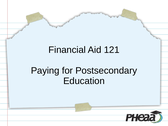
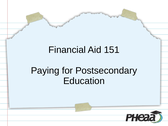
121: 121 -> 151 (112, 50)
